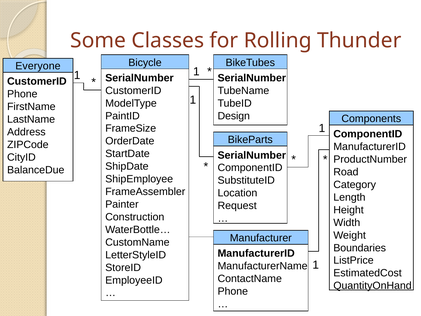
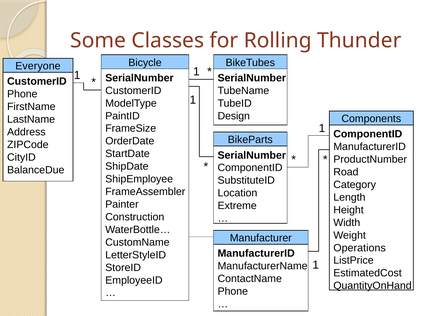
Request: Request -> Extreme (237, 206)
Boundaries: Boundaries -> Operations (360, 248)
